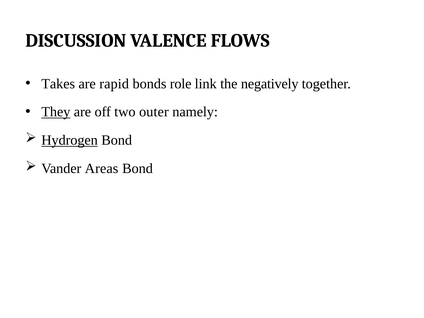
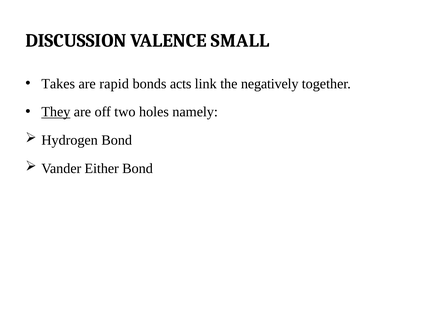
FLOWS: FLOWS -> SMALL (240, 41)
role: role -> acts (181, 84)
outer: outer -> holes (154, 112)
Hydrogen underline: present -> none (70, 140)
Areas: Areas -> Either (102, 168)
